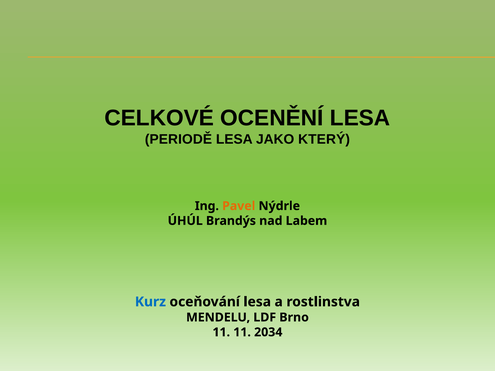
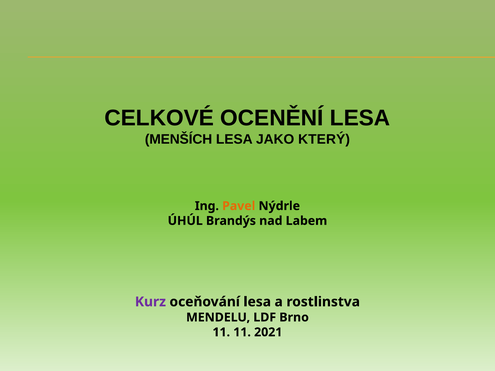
PERIODĚ: PERIODĚ -> MENŠÍCH (179, 139)
Kurz colour: blue -> purple (150, 302)
2034: 2034 -> 2021 (268, 332)
